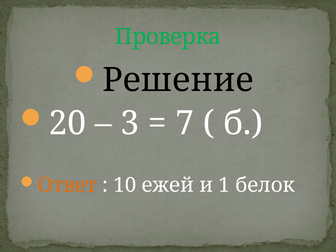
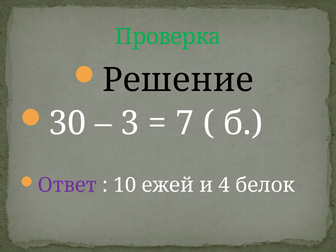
20: 20 -> 30 (67, 123)
Ответ colour: orange -> purple (67, 185)
1: 1 -> 4 (224, 185)
